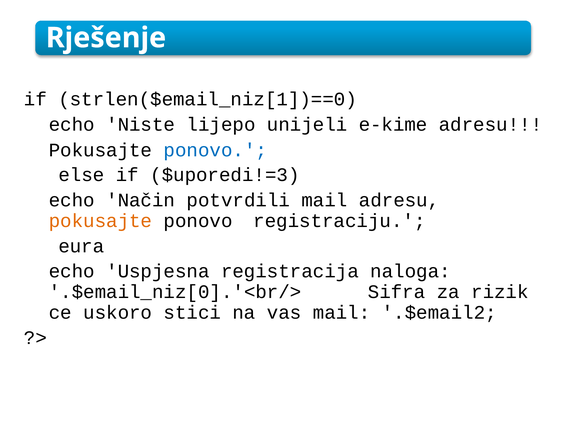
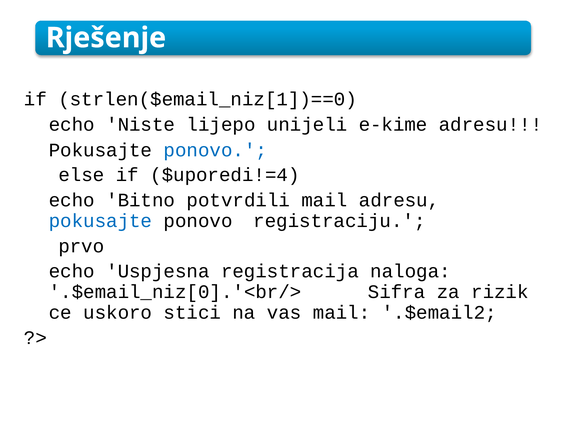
$uporedi!=3: $uporedi!=3 -> $uporedi!=4 (225, 175)
Način: Način -> Bitno (141, 200)
pokusajte colour: orange -> blue (100, 221)
eura: eura -> prvo (81, 246)
